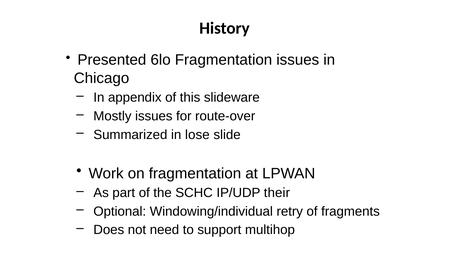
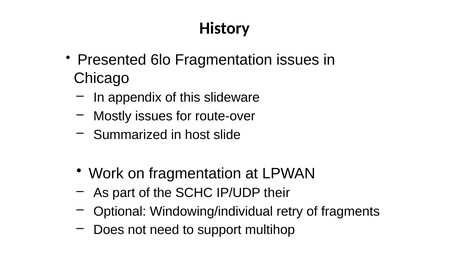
lose: lose -> host (197, 135)
